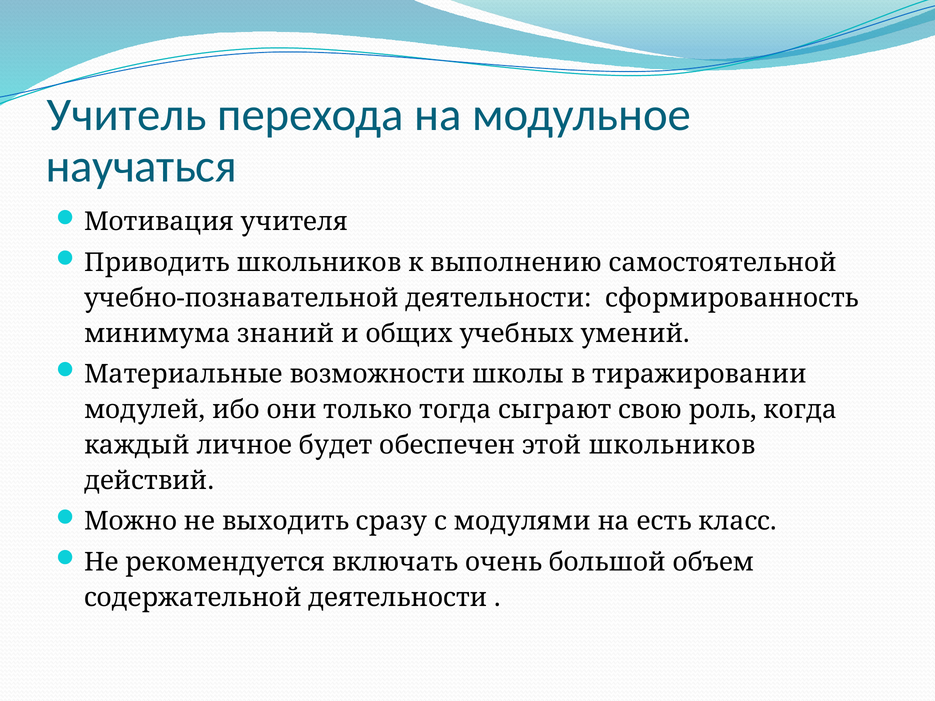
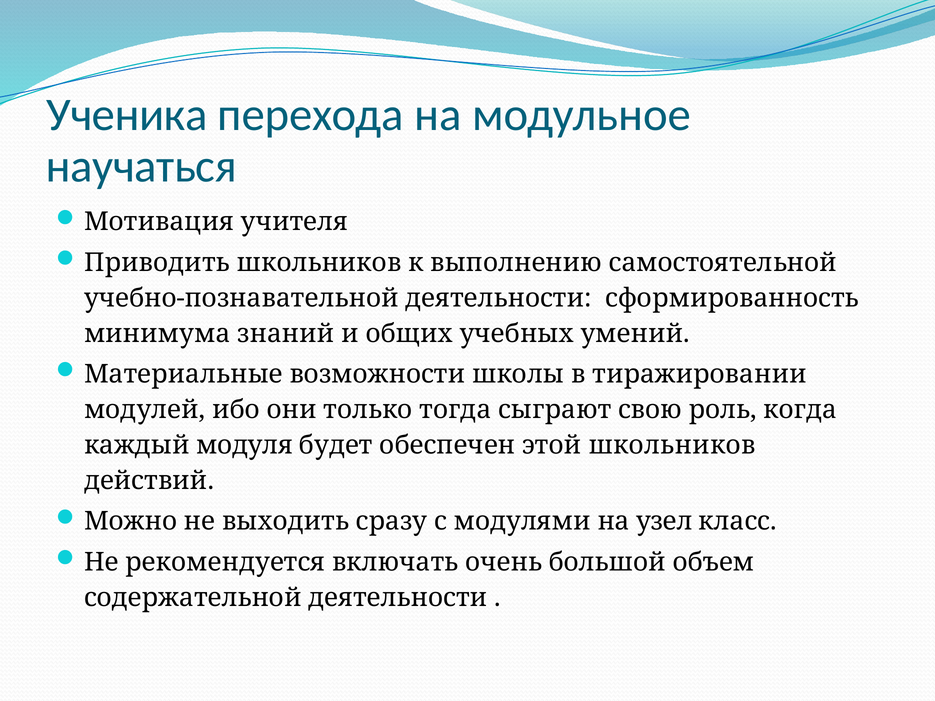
Учитель: Учитель -> Ученика (127, 115)
личное: личное -> модуля (245, 445)
есть: есть -> узел (664, 522)
